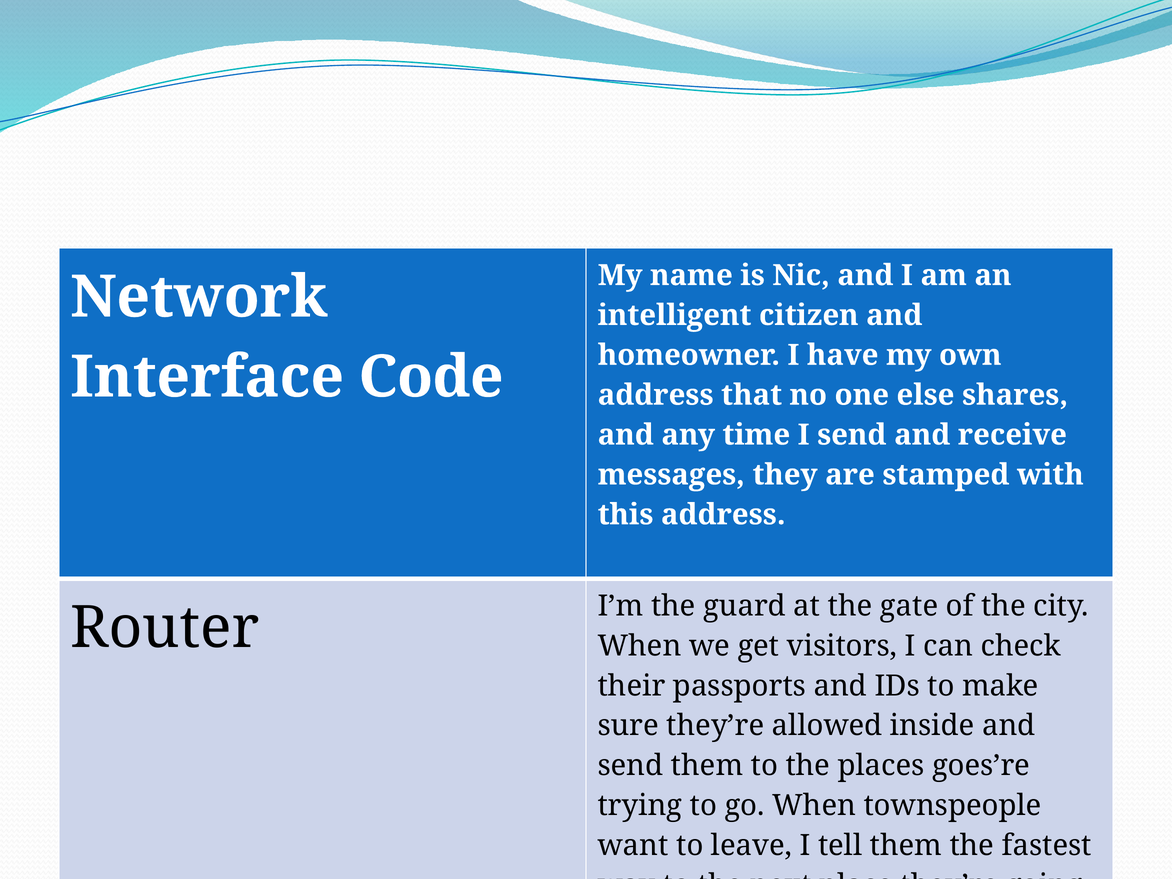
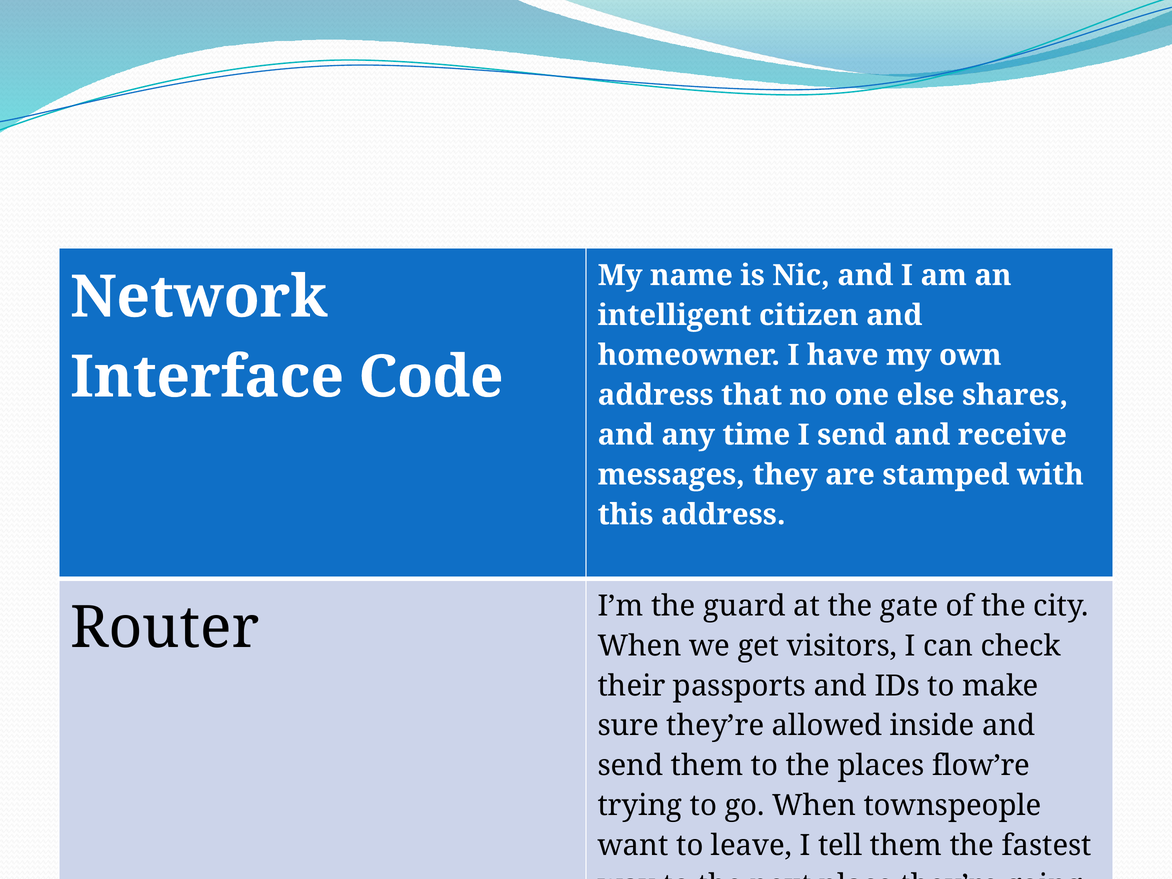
goes’re: goes’re -> flow’re (981, 766)
